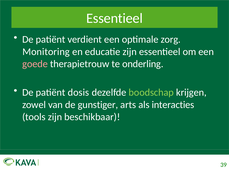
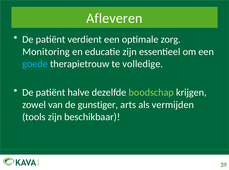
Essentieel: Essentieel -> Afleveren (114, 18)
goede colour: pink -> light blue (35, 64)
onderling: onderling -> volledige (143, 64)
dosis: dosis -> halve (79, 92)
interacties: interacties -> vermijden (173, 104)
